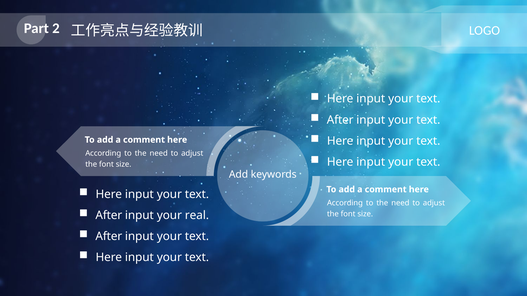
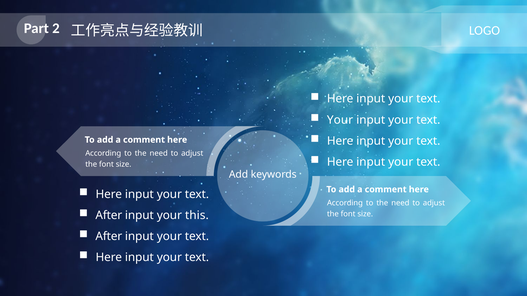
After: After -> Your (340, 120)
real: real -> this (197, 216)
